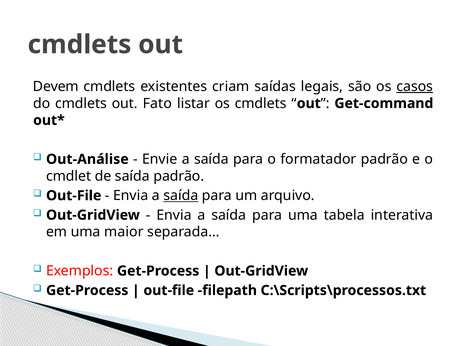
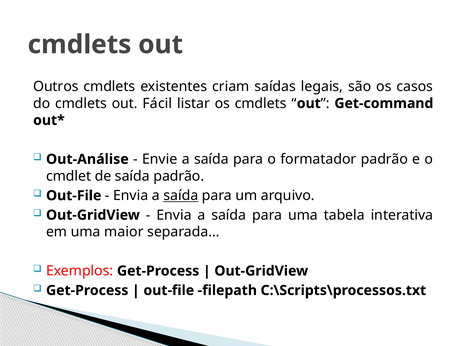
Devem: Devem -> Outros (56, 86)
casos underline: present -> none (415, 86)
Fato: Fato -> Fácil (157, 103)
